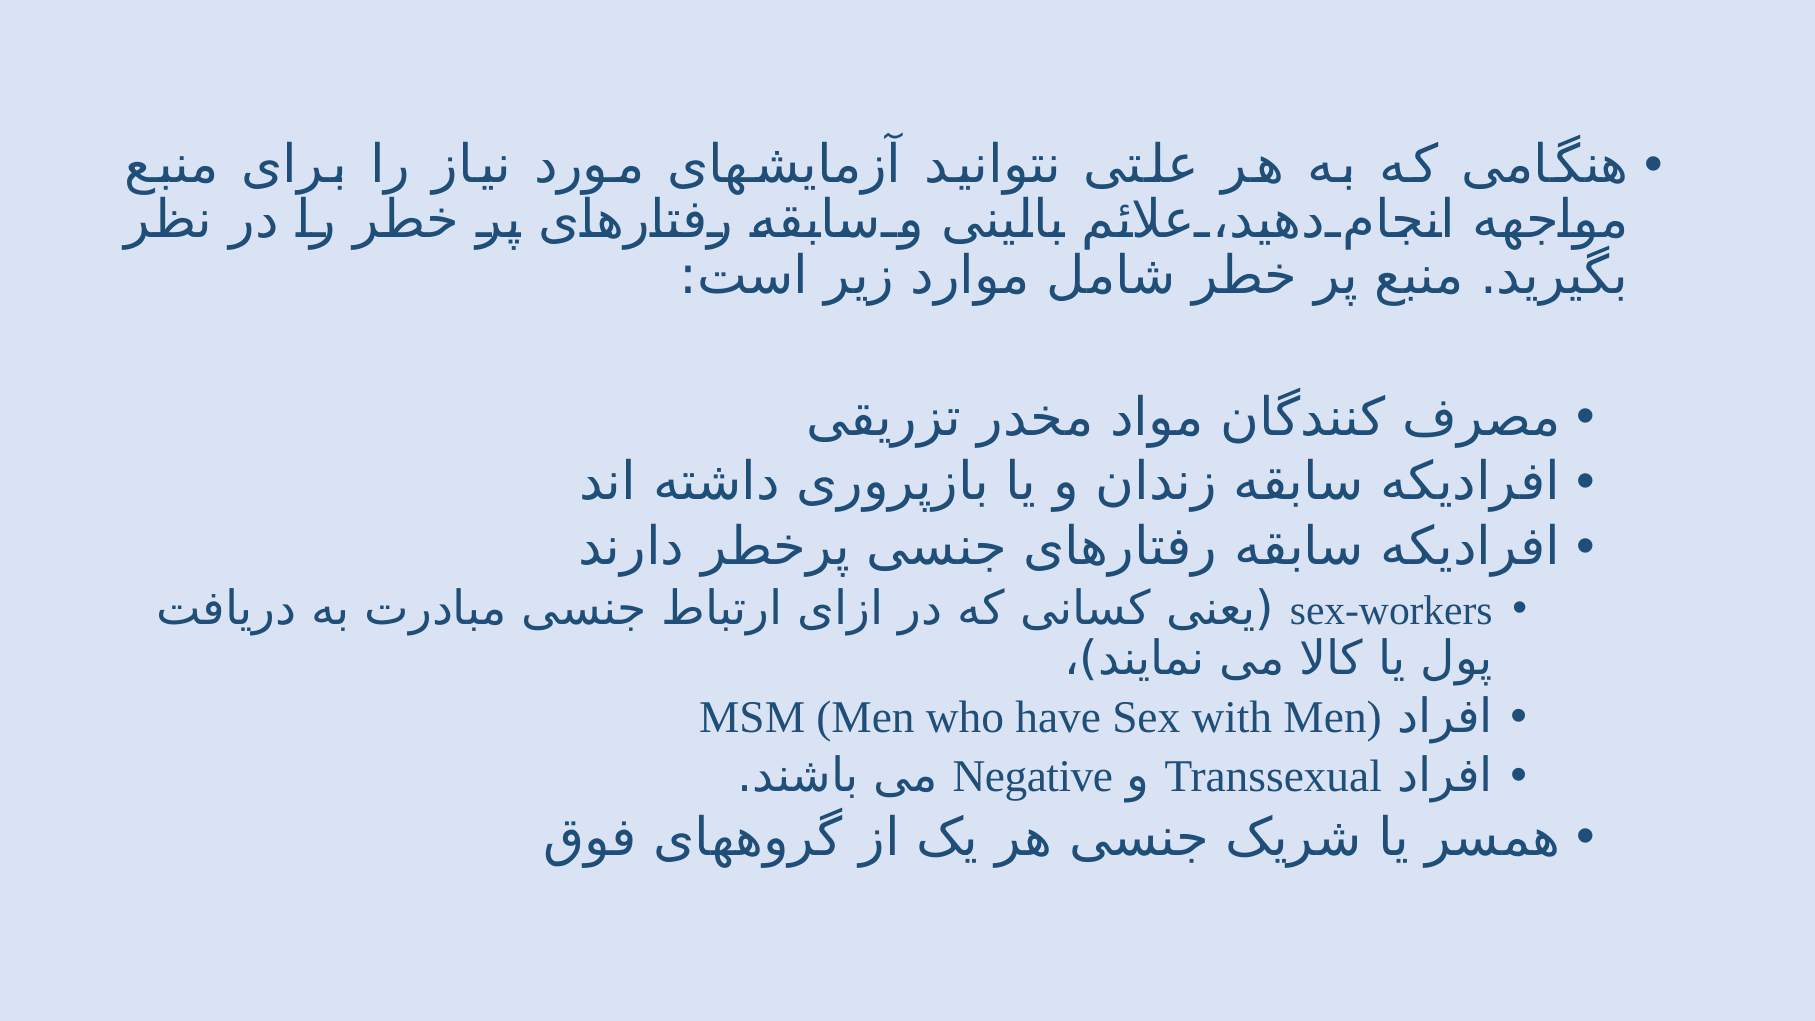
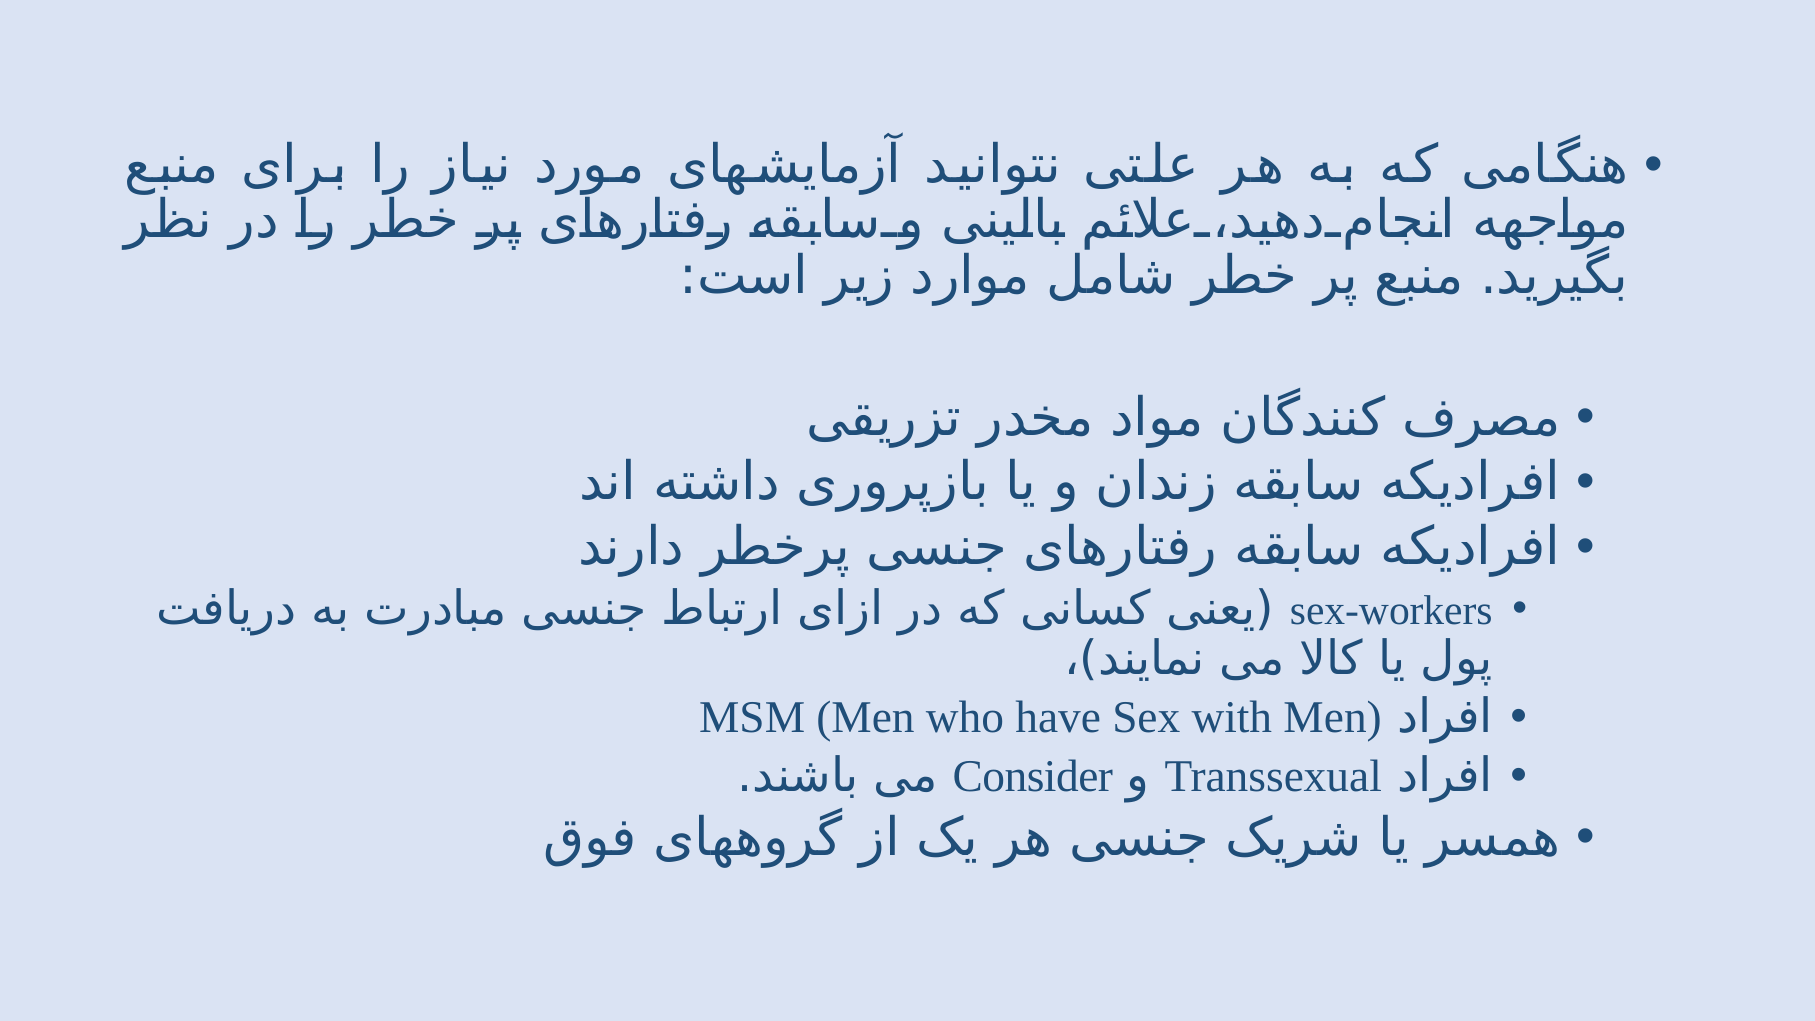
Negative: Negative -> Consider (1033, 777)
